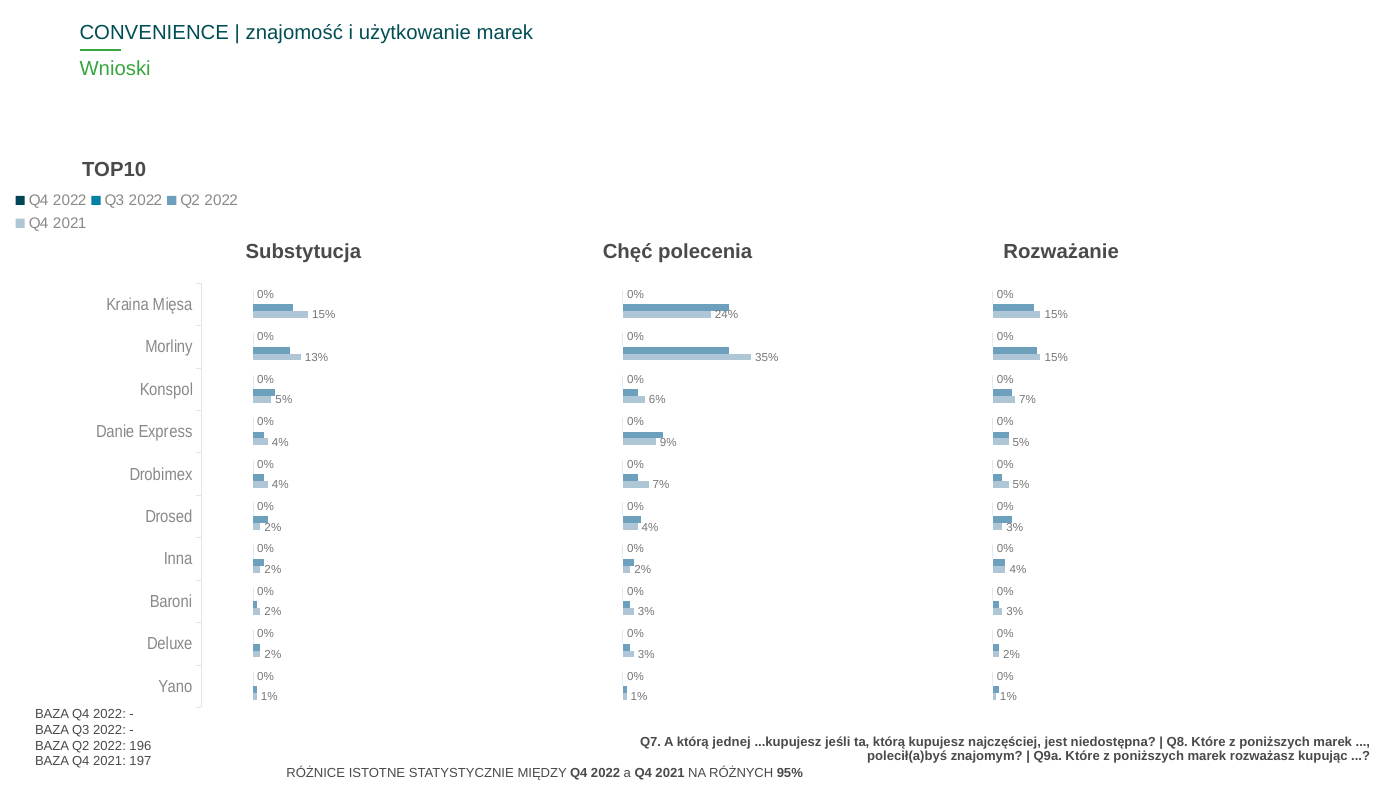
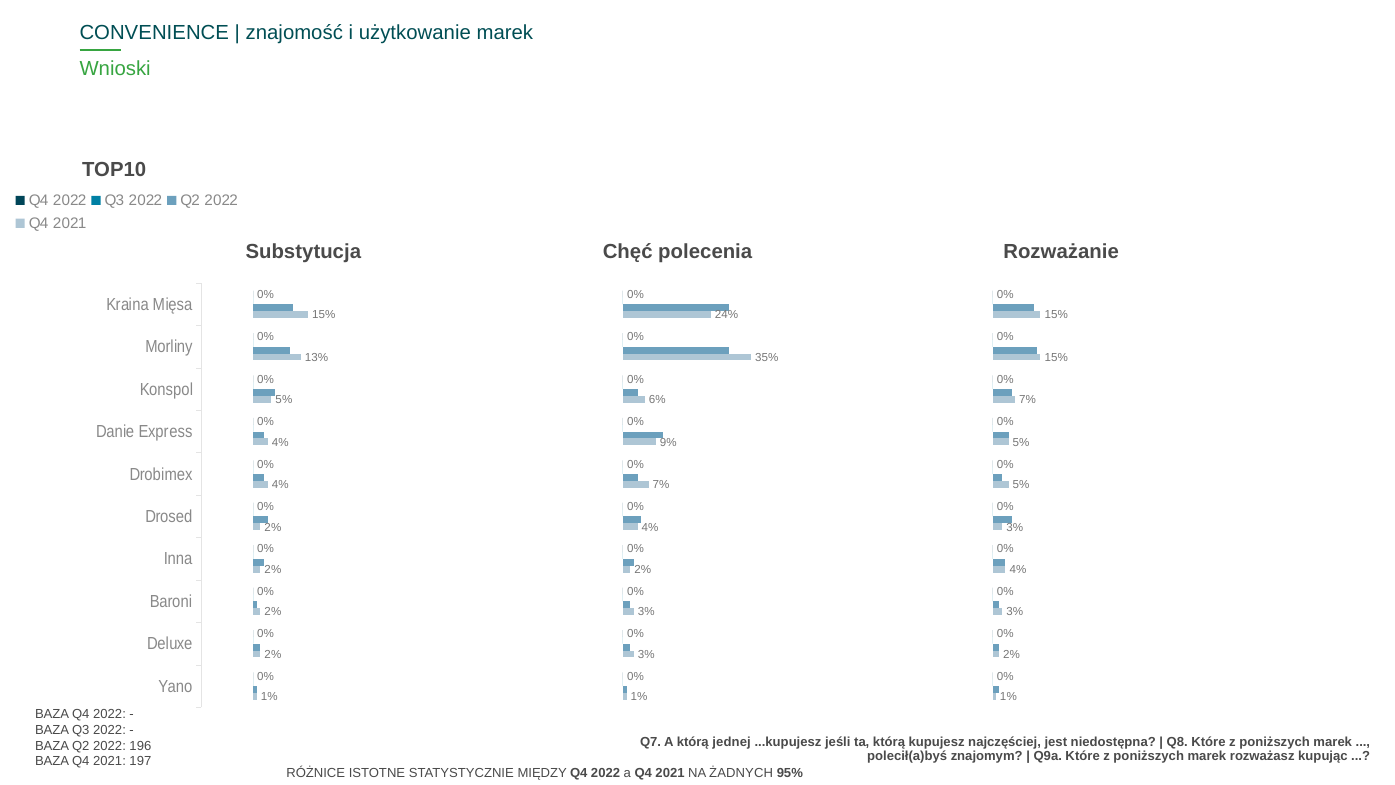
RÓŻNYCH: RÓŻNYCH -> ŻADNYCH (741, 773)
